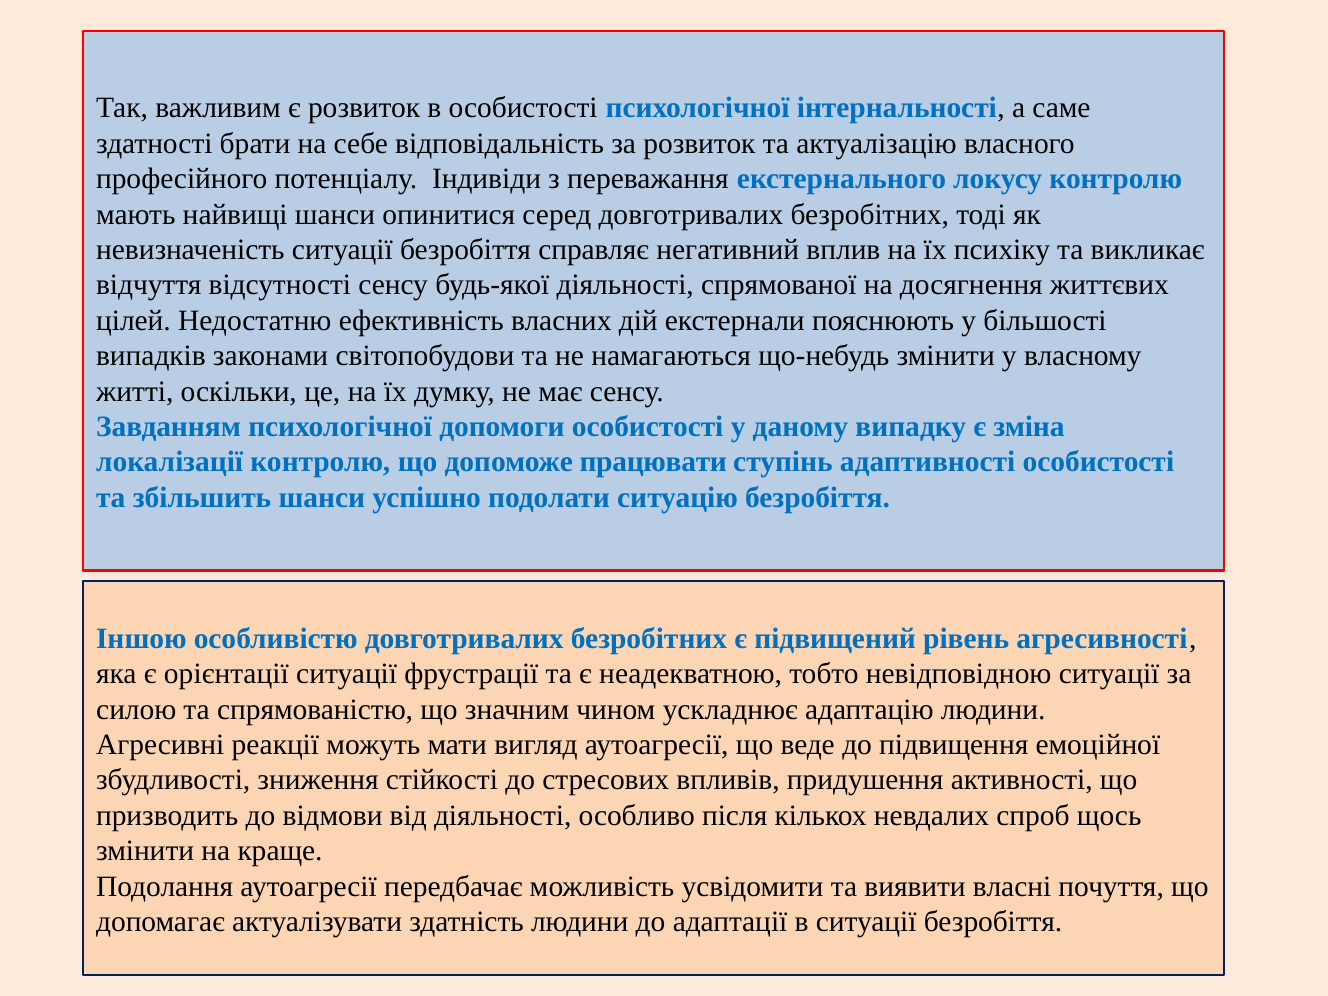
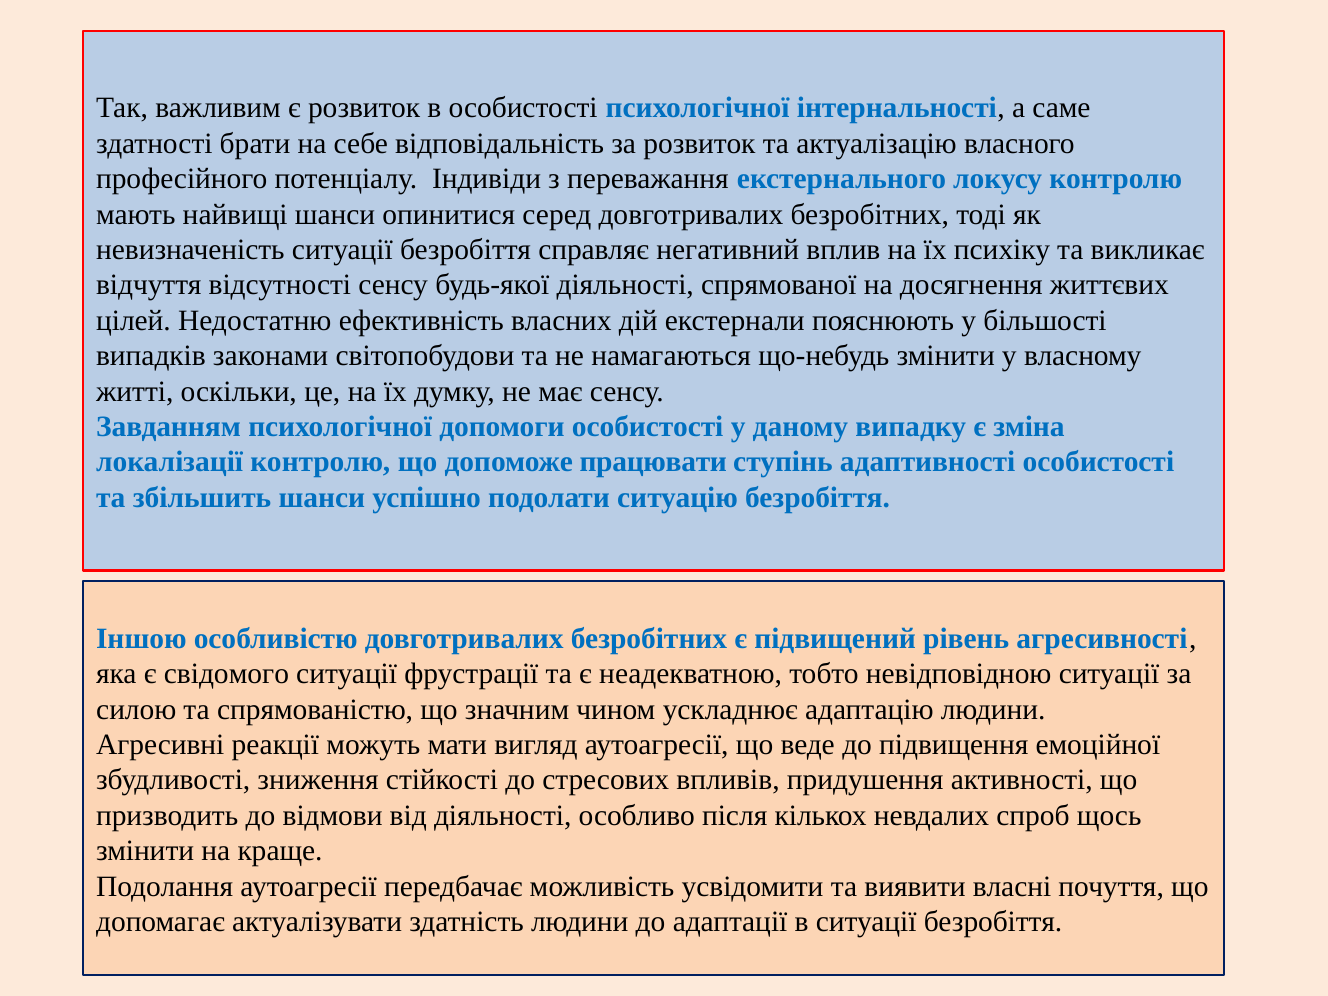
орієнтації: орієнтації -> свідомого (226, 674)
